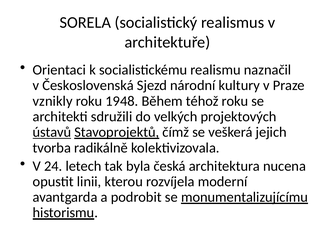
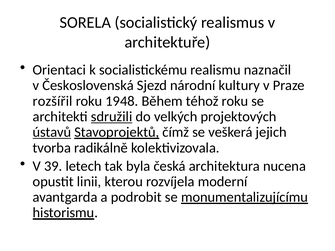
vznikly: vznikly -> rozšířil (53, 101)
sdružili underline: none -> present (112, 117)
24: 24 -> 39 (53, 166)
